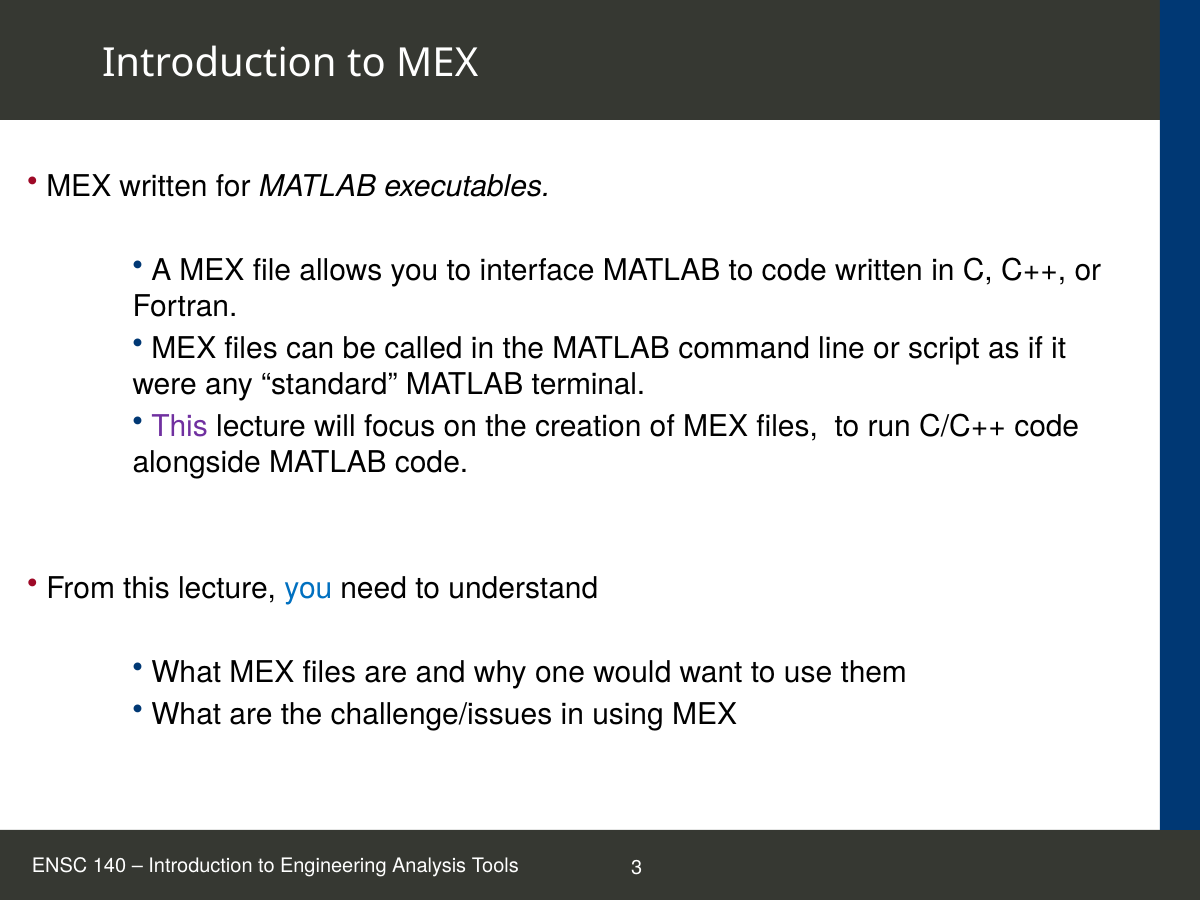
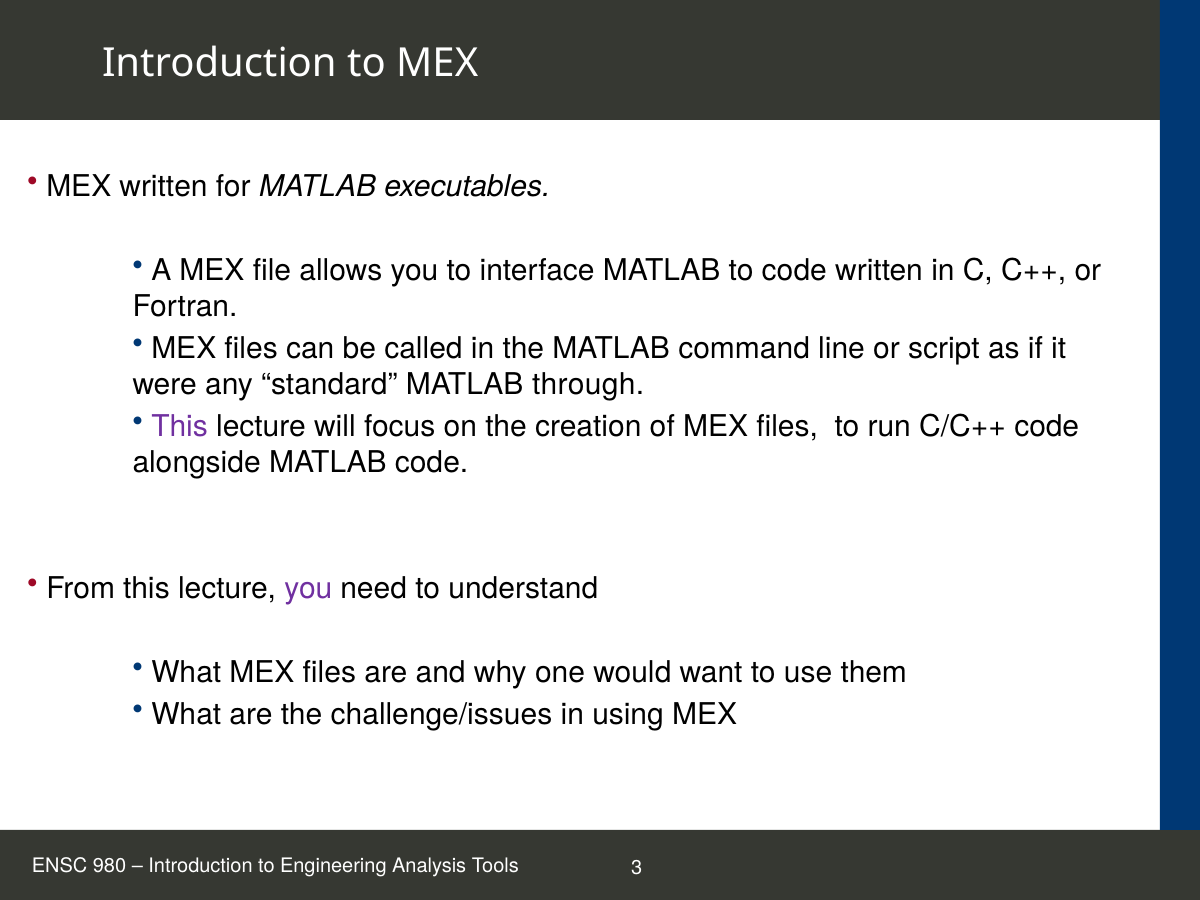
terminal: terminal -> through (588, 384)
you colour: blue -> purple (308, 588)
140: 140 -> 980 (110, 866)
